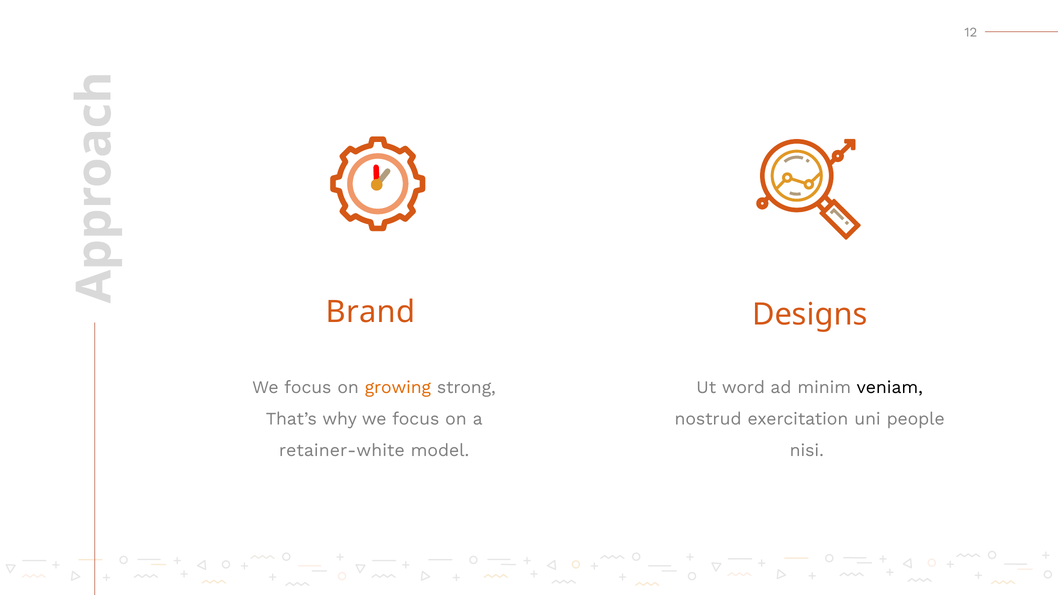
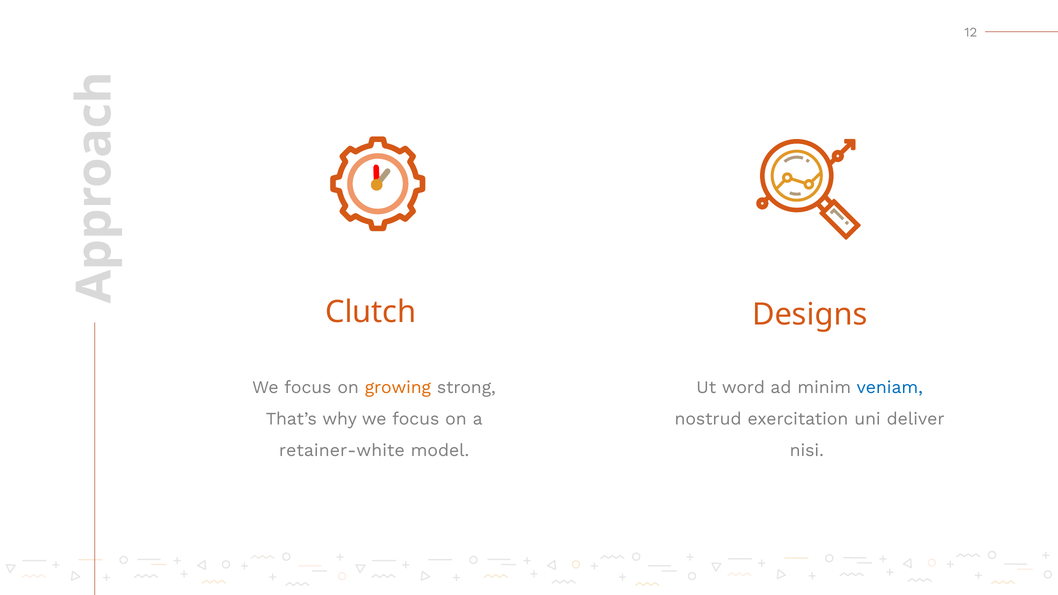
Brand: Brand -> Clutch (371, 312)
veniam colour: black -> blue (890, 387)
people: people -> deliver (916, 419)
